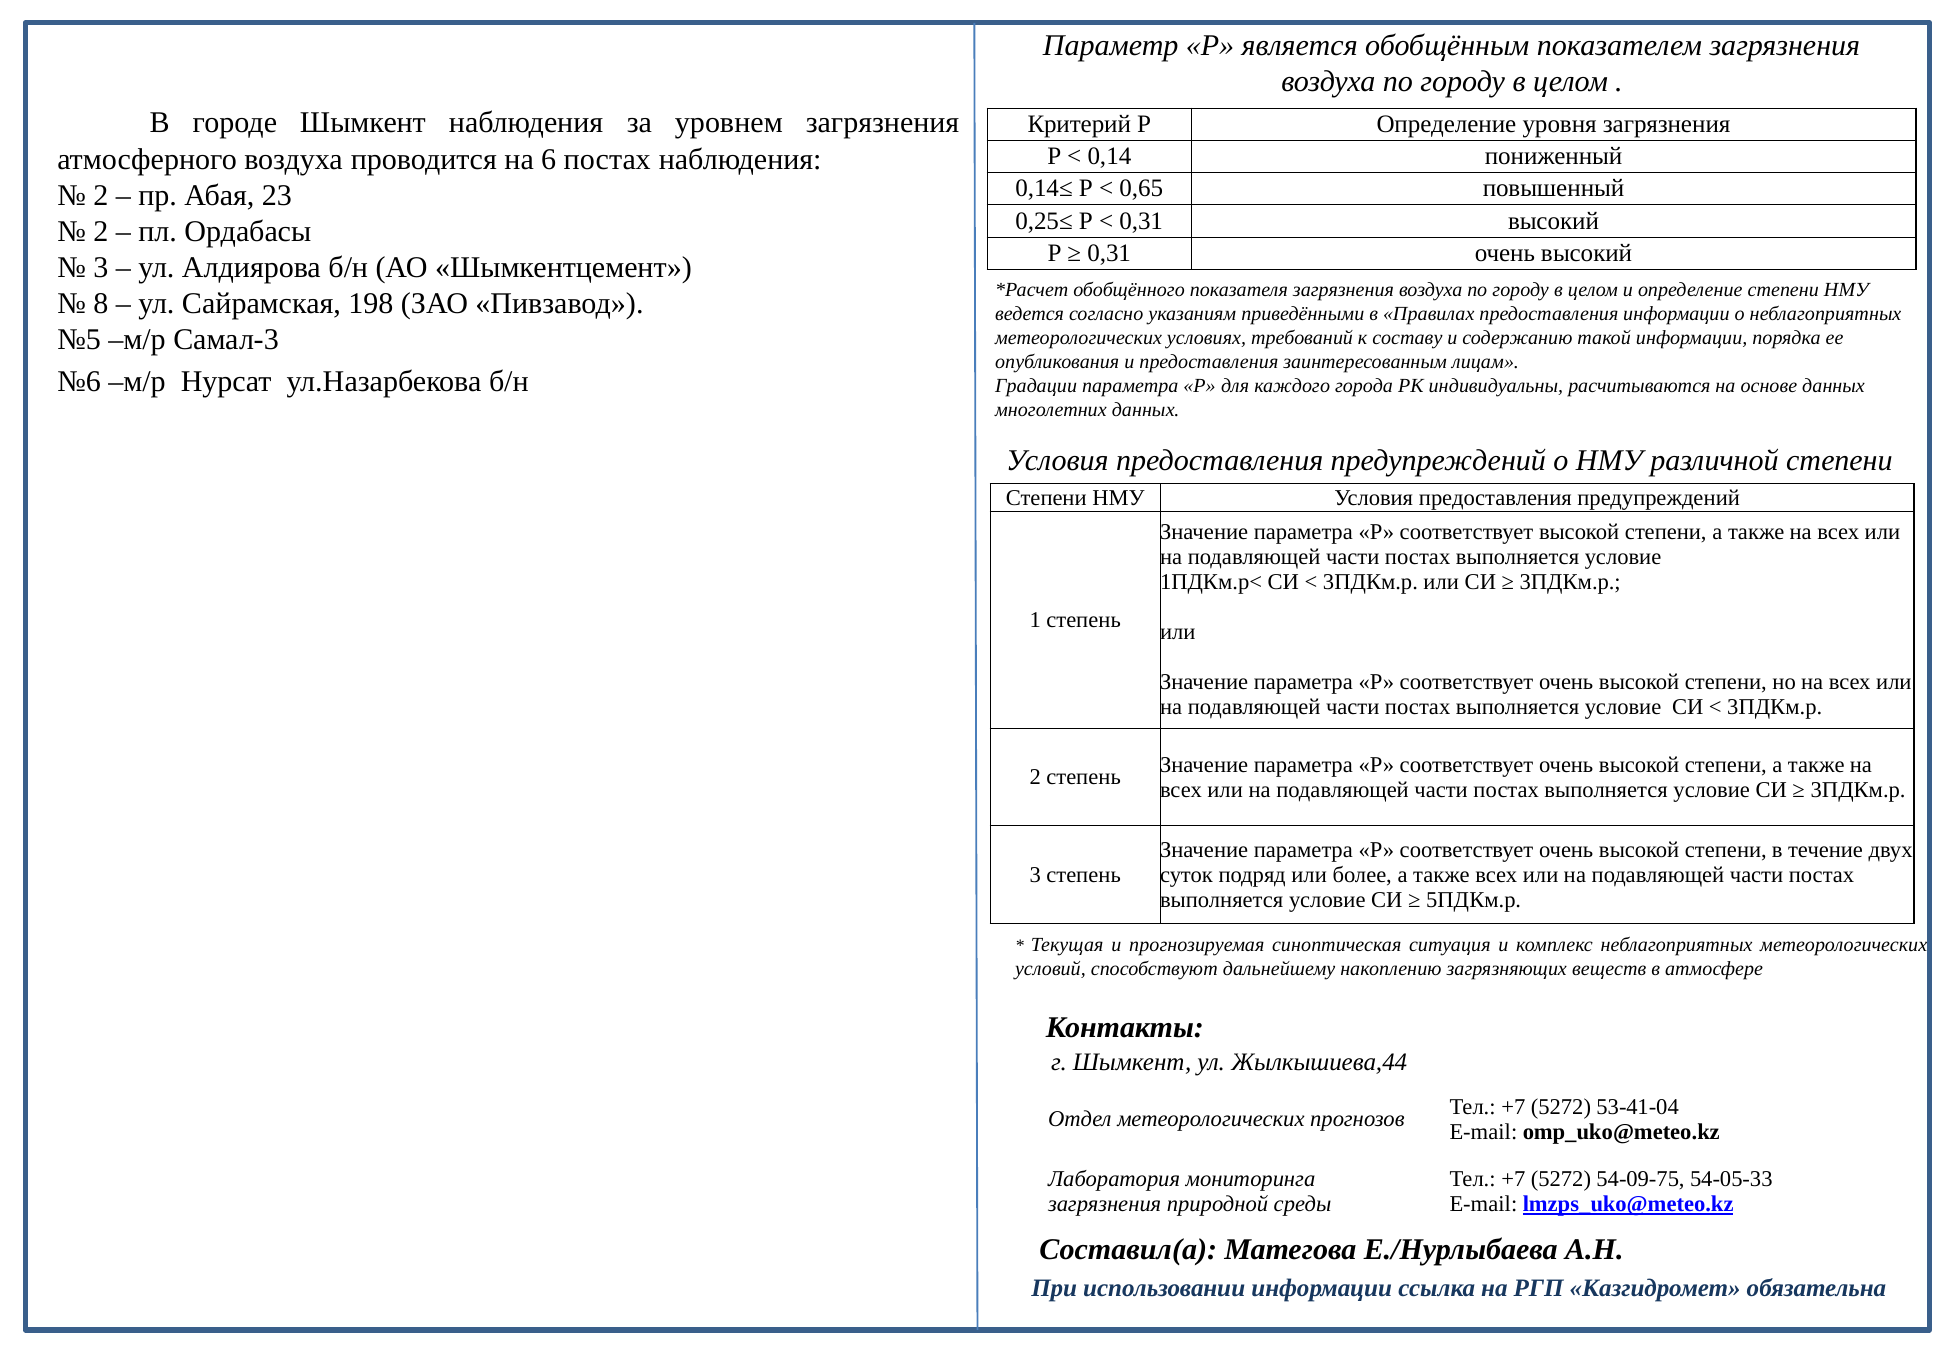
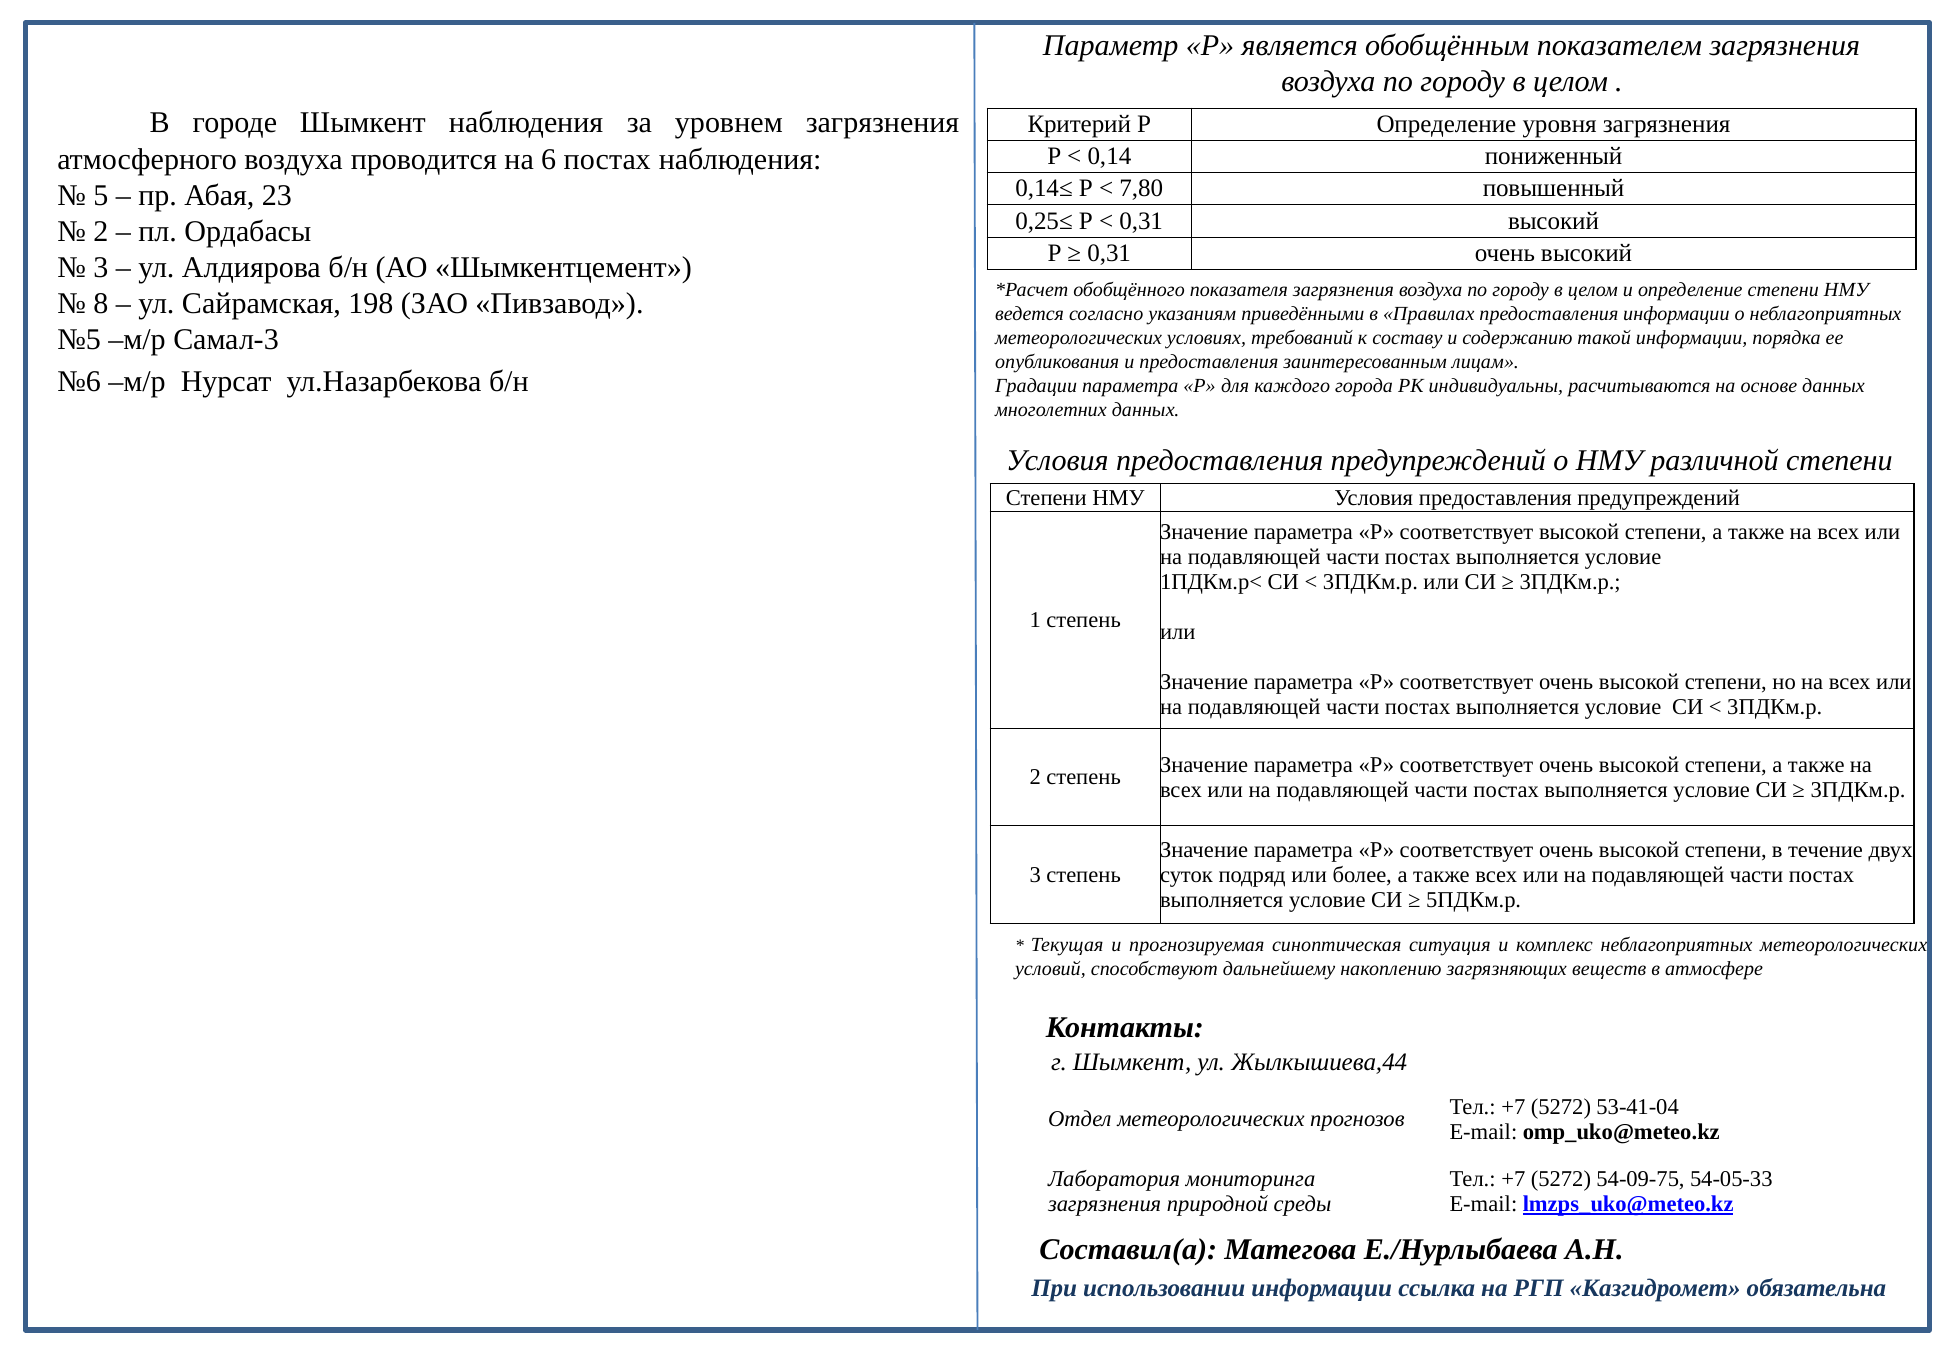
0,65: 0,65 -> 7,80 (1141, 189)
2: 2 -> 5 (101, 195)
